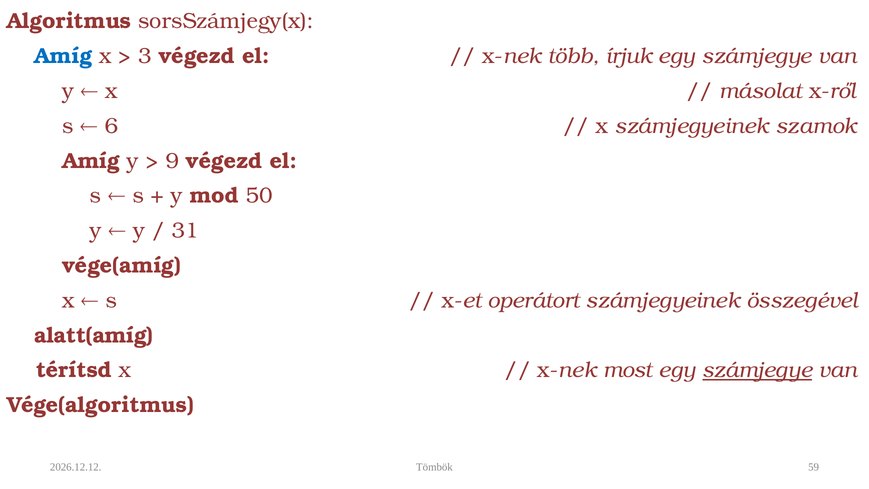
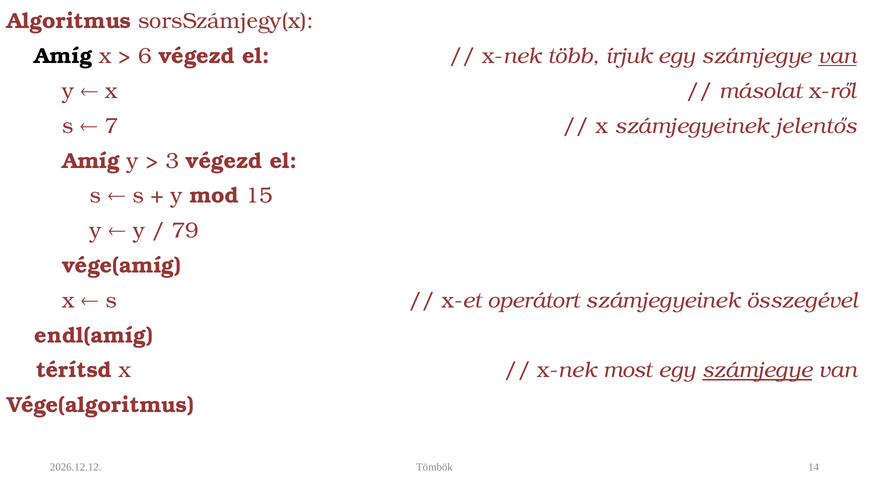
Amíg colour: blue -> black (63, 56)
3: 3 -> 6 (145, 56)
van underline: none -> present (837, 56)
6: 6 -> 7 (112, 126)
szamok: szamok -> jelentős (816, 126)
9: 9 -> 3 (172, 161)
50: 50 -> 15 (259, 196)
31: 31 -> 79 (185, 231)
alatt(amíg: alatt(amíg -> endl(amíg (94, 335)
59: 59 -> 14 (814, 467)
